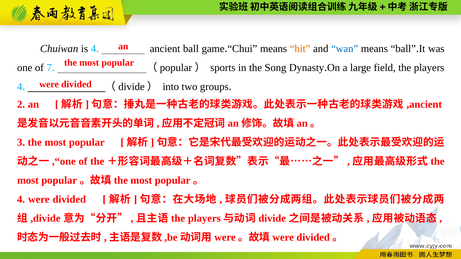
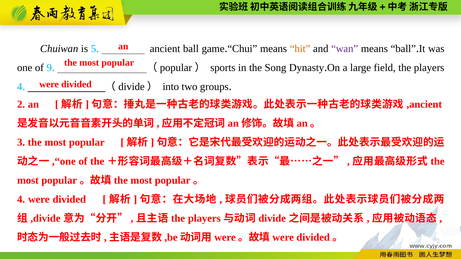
is 4: 4 -> 5 (94, 49)
wan colour: blue -> purple (345, 49)
7: 7 -> 9 (49, 68)
